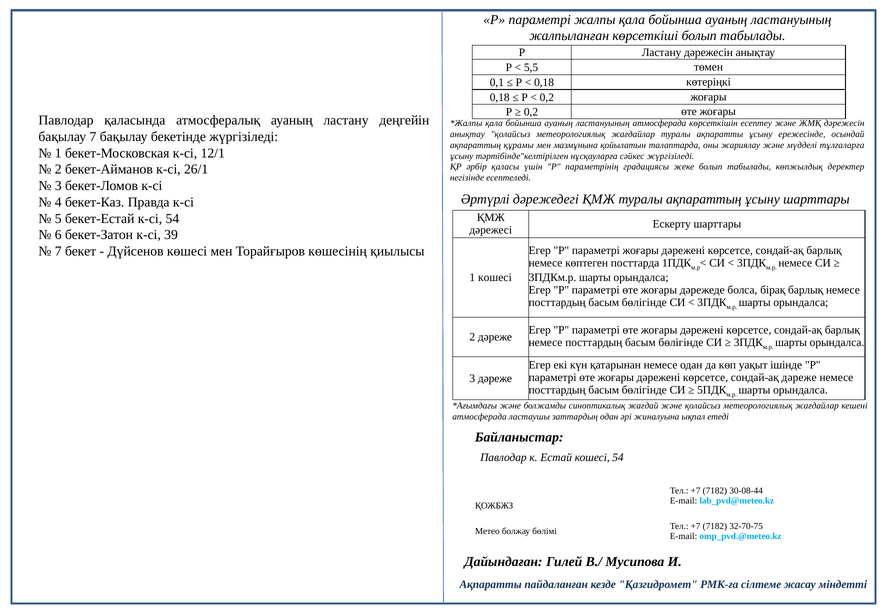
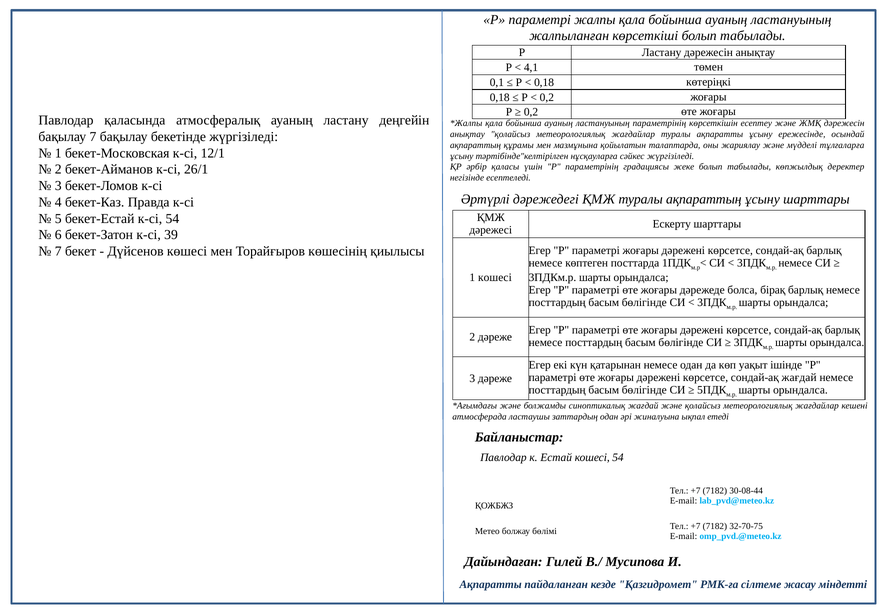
5,5: 5,5 -> 4,1 (531, 68)
ластануының атмосферада: атмосферада -> параметрінің (659, 123)
сондай-ақ дәреже: дәреже -> жағдай (799, 377)
